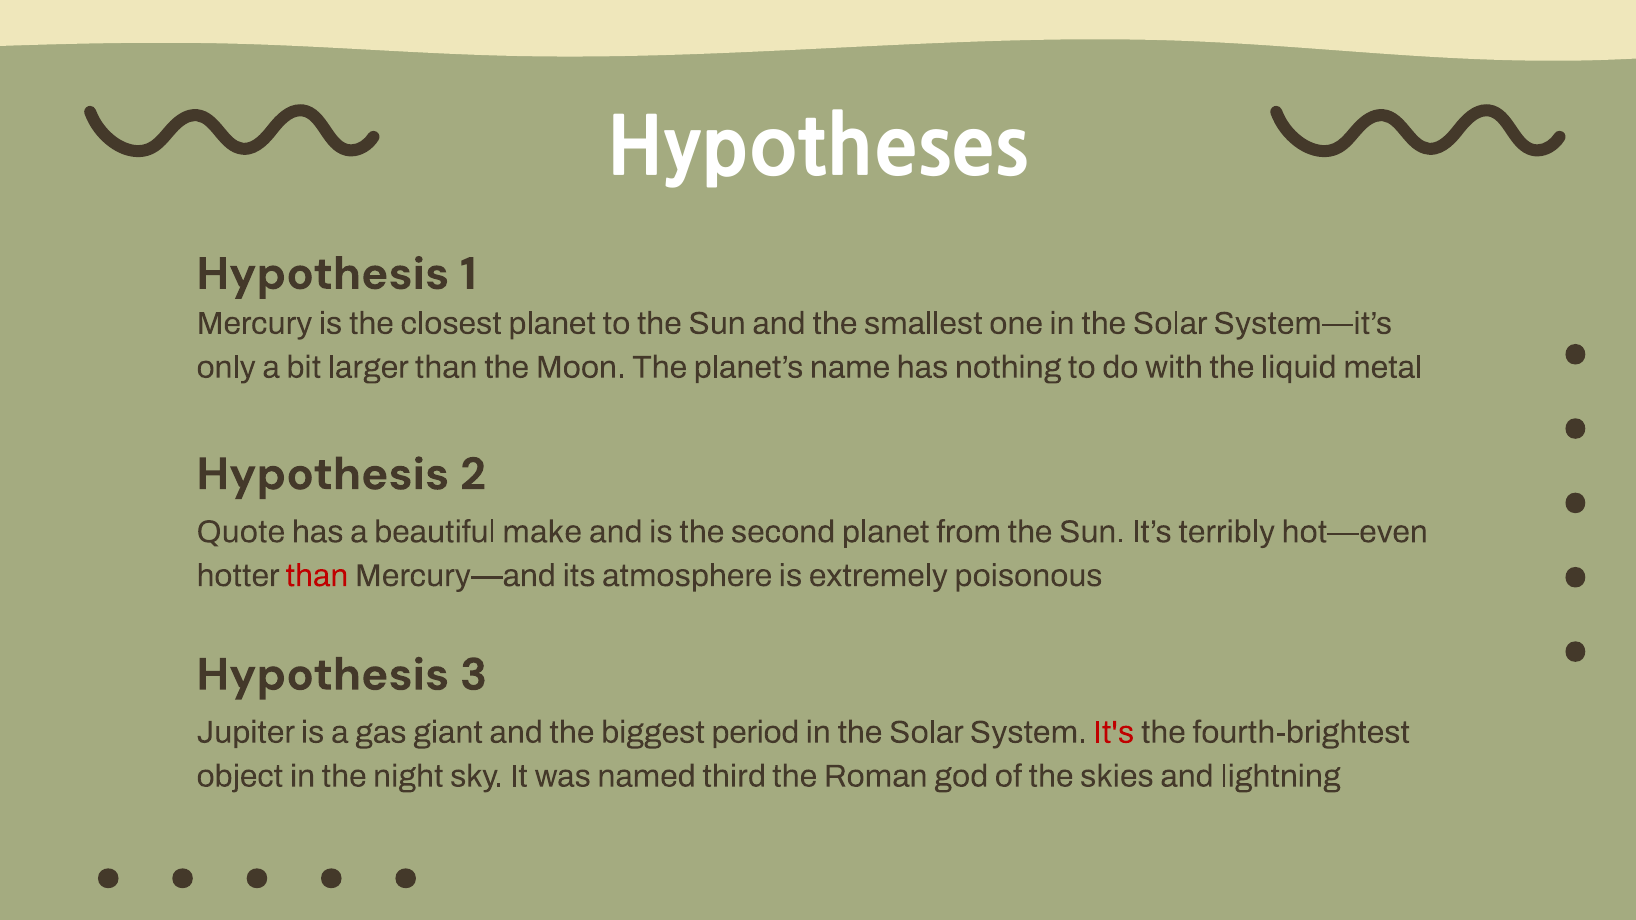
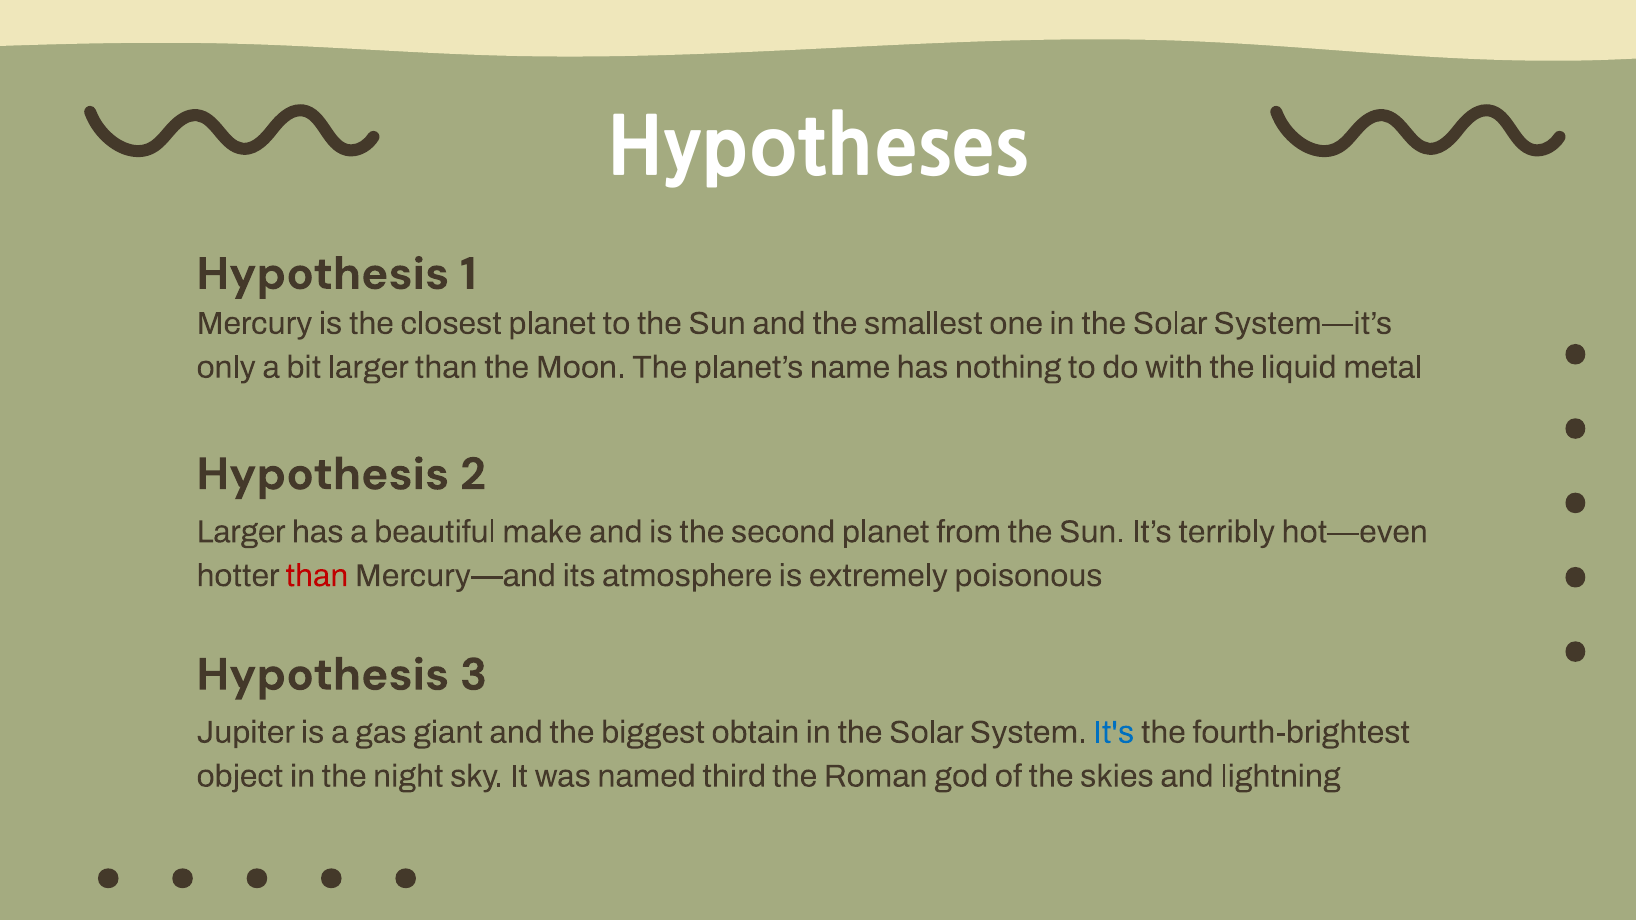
Quote: Quote -> Larger (241, 532)
period: period -> obtain (755, 732)
It's colour: red -> blue (1114, 732)
